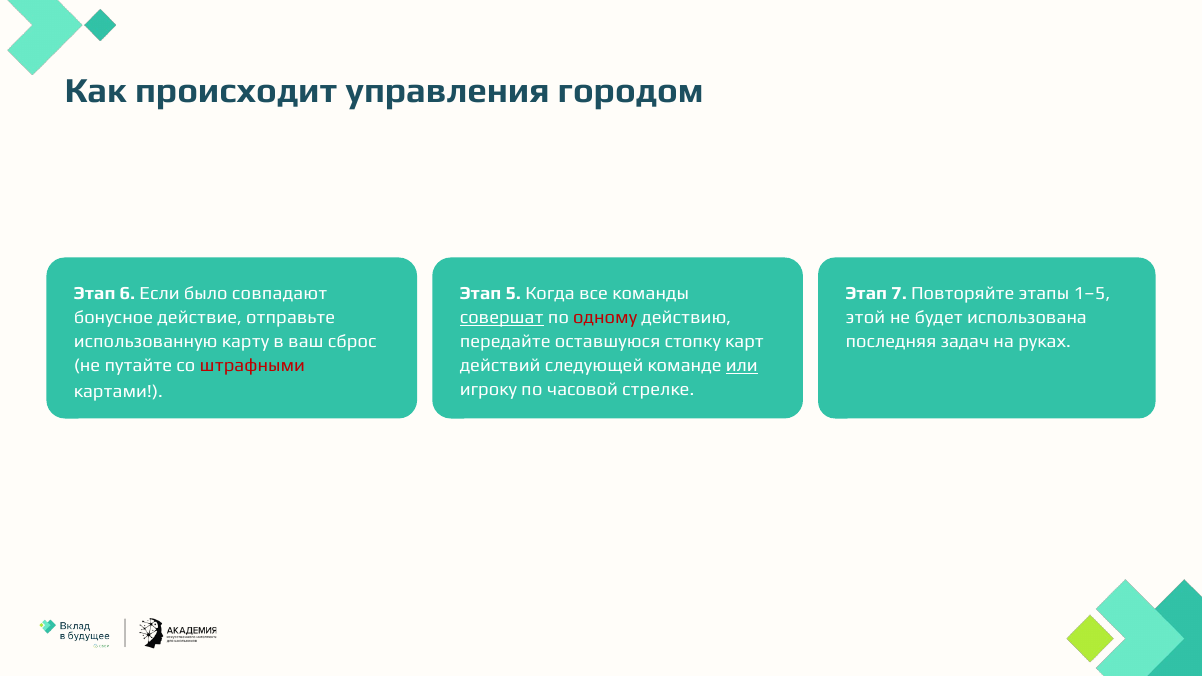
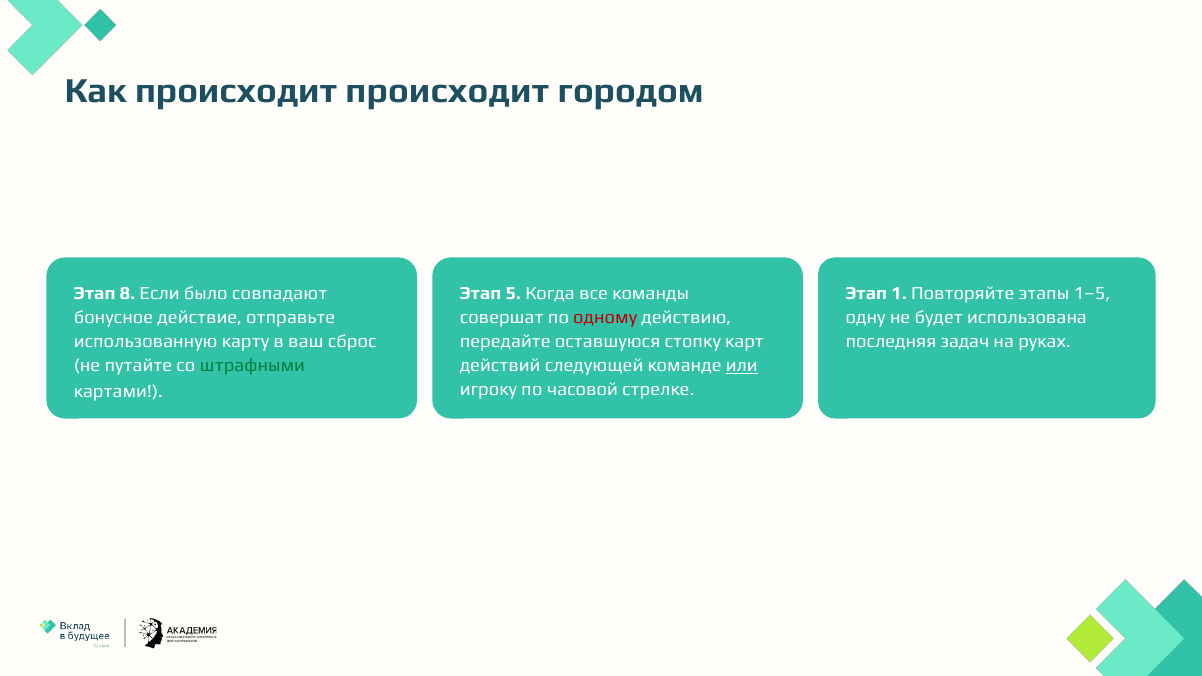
происходит управления: управления -> происходит (447, 91)
6: 6 -> 8 (127, 293)
7: 7 -> 1 (899, 293)
совершат underline: present -> none (502, 317)
этой: этой -> одну (866, 317)
штрафными colour: red -> green (252, 366)
